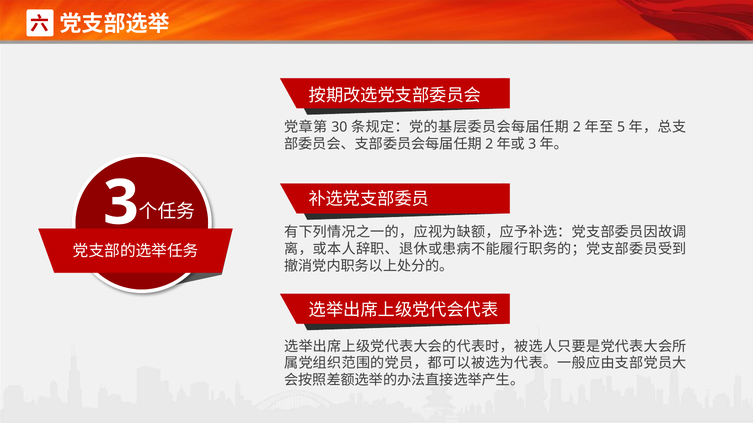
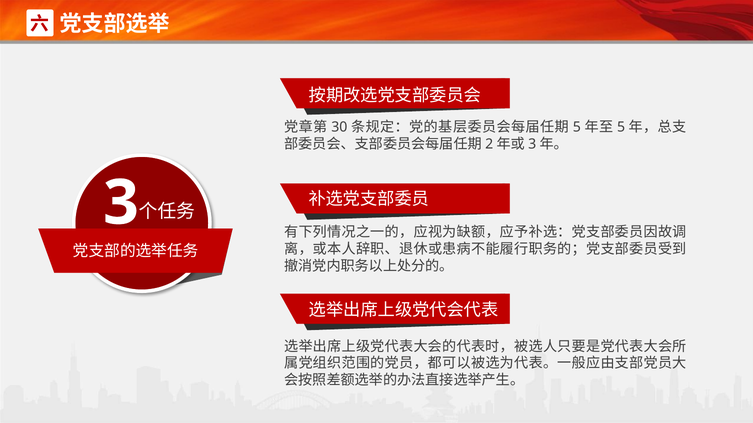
2: 2 -> 5 (577, 127)
